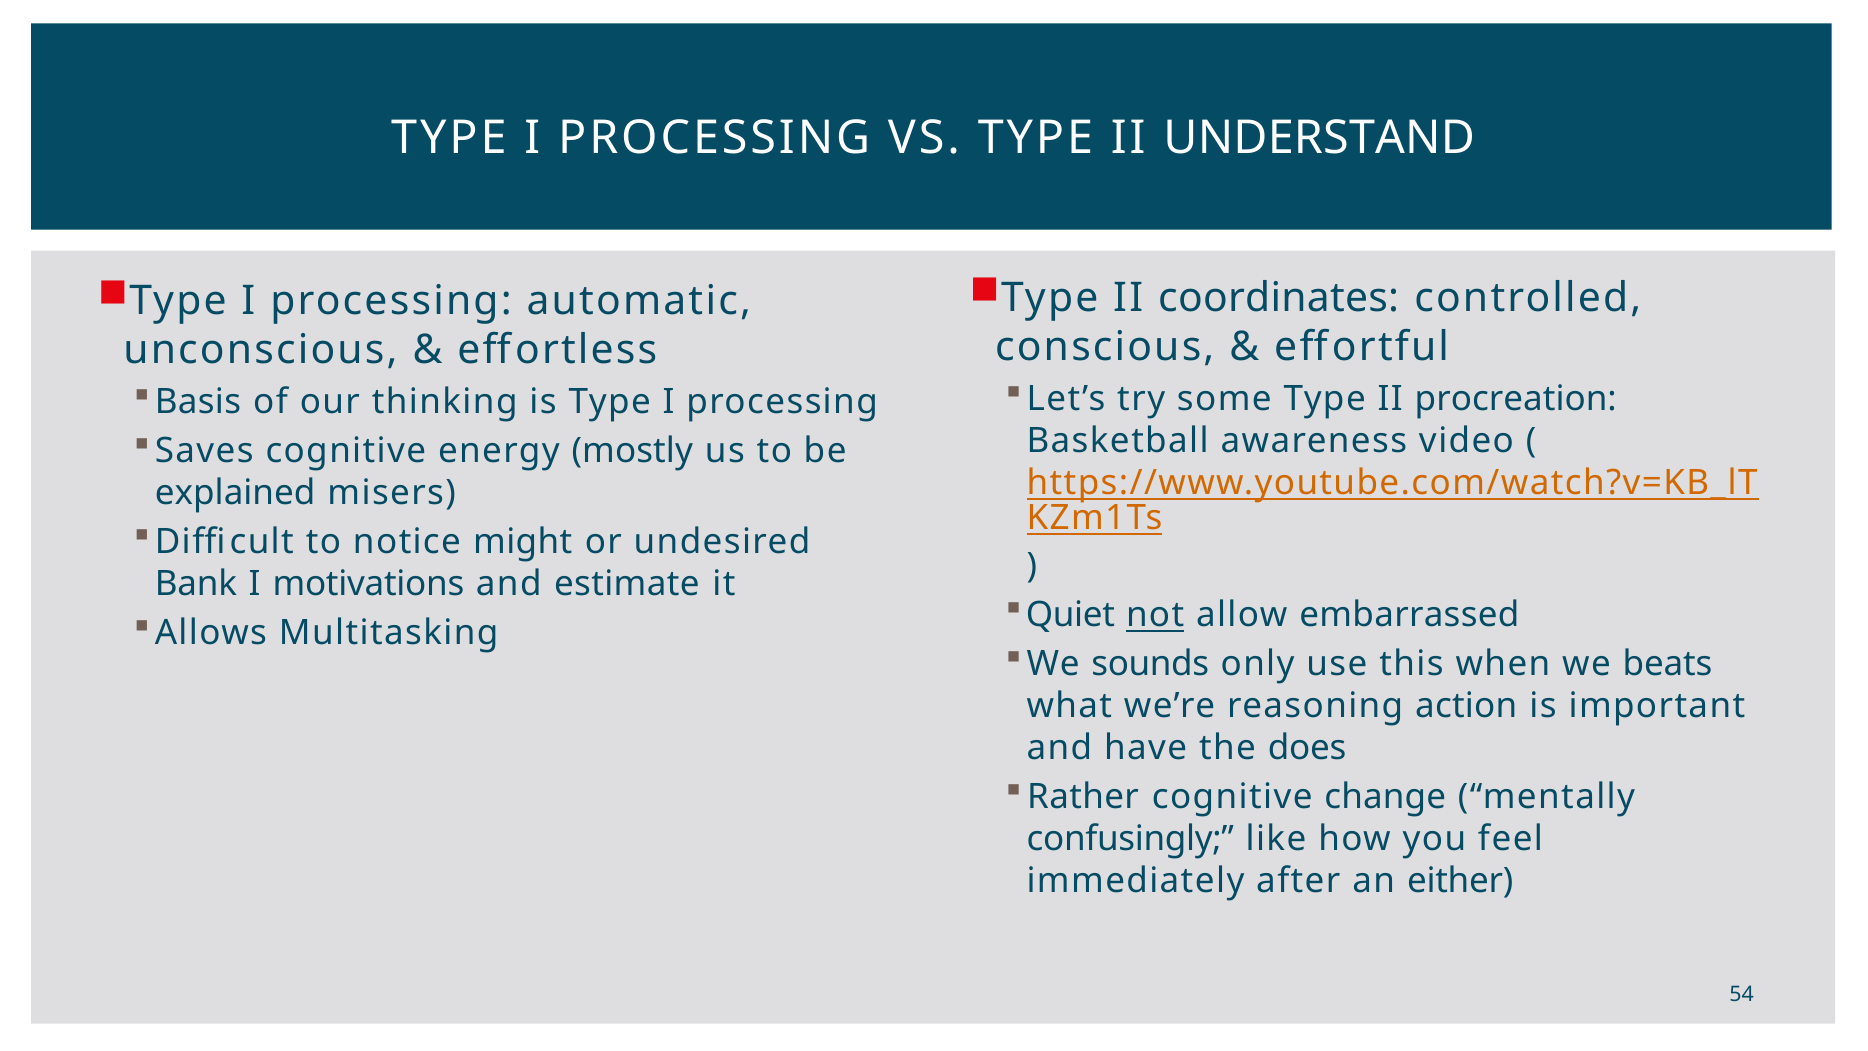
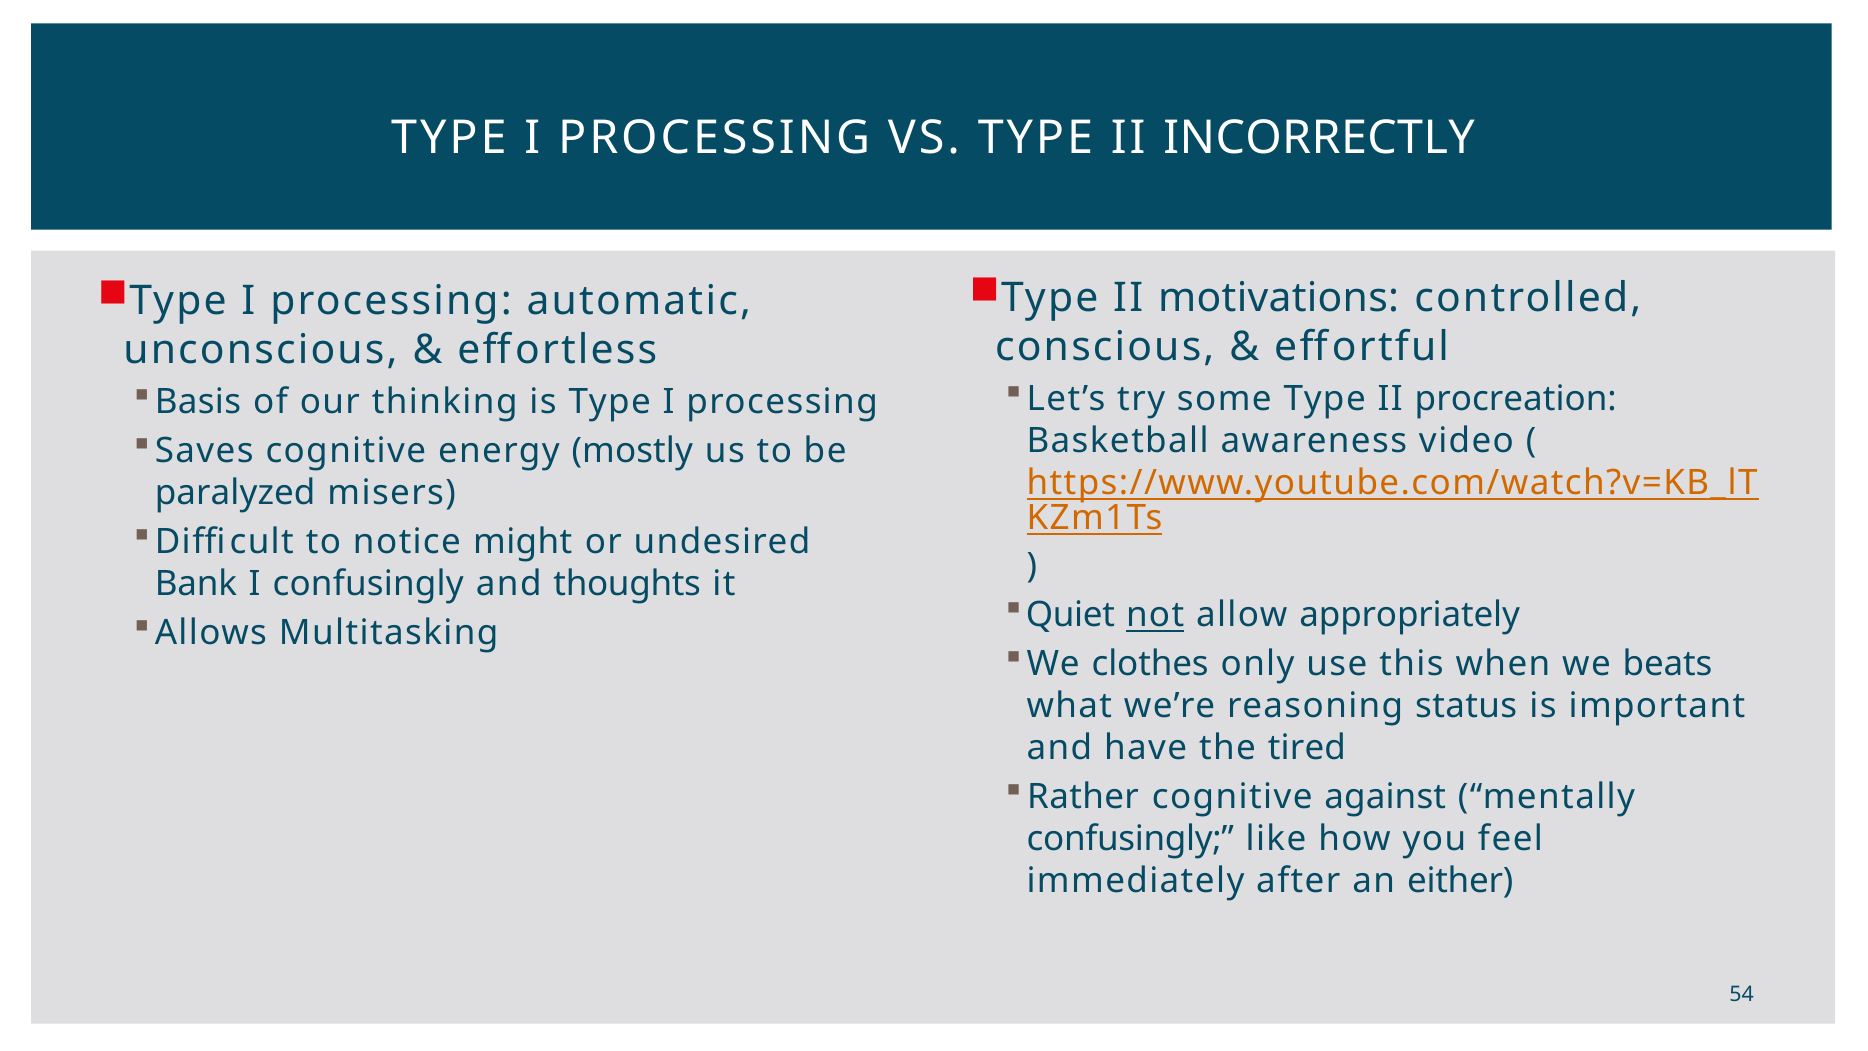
UNDERSTAND: UNDERSTAND -> INCORRECTLY (1319, 139)
coordinates: coordinates -> motivations (1279, 298)
explained: explained -> paralyzed (235, 493)
I motivations: motivations -> confusingly (368, 584)
estimate: estimate -> thoughts (627, 584)
embarrassed: embarrassed -> appropriately (1410, 615)
sounds: sounds -> clothes (1150, 664)
action: action -> status (1466, 706)
does: does -> tired (1307, 748)
change: change -> against (1385, 797)
